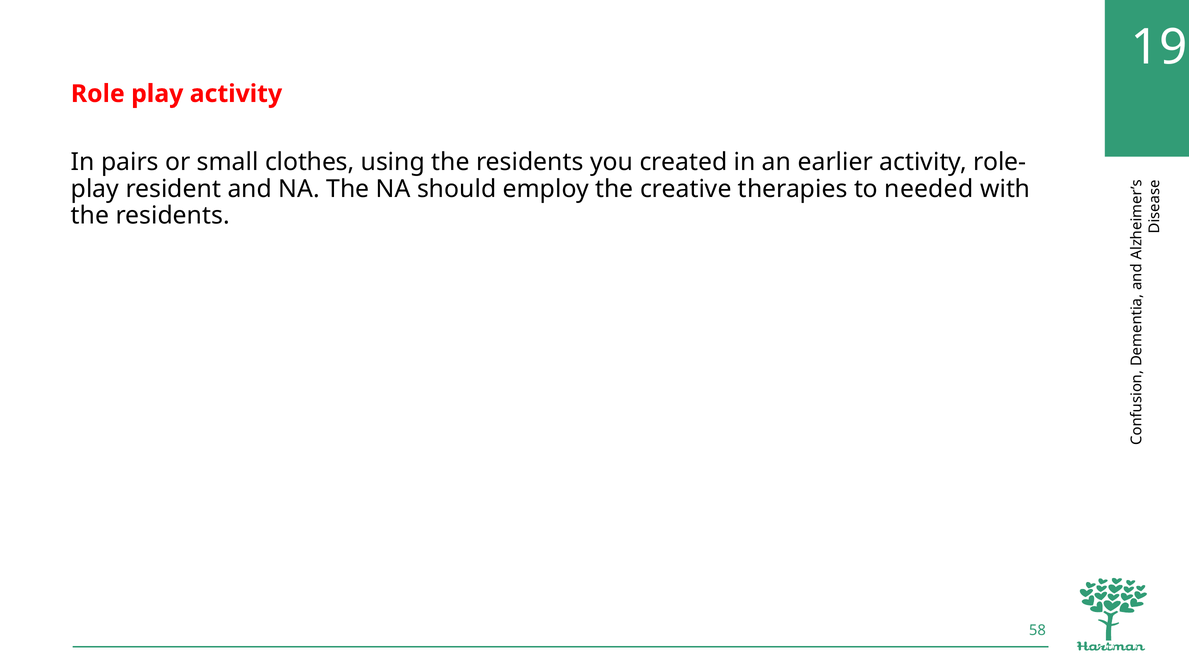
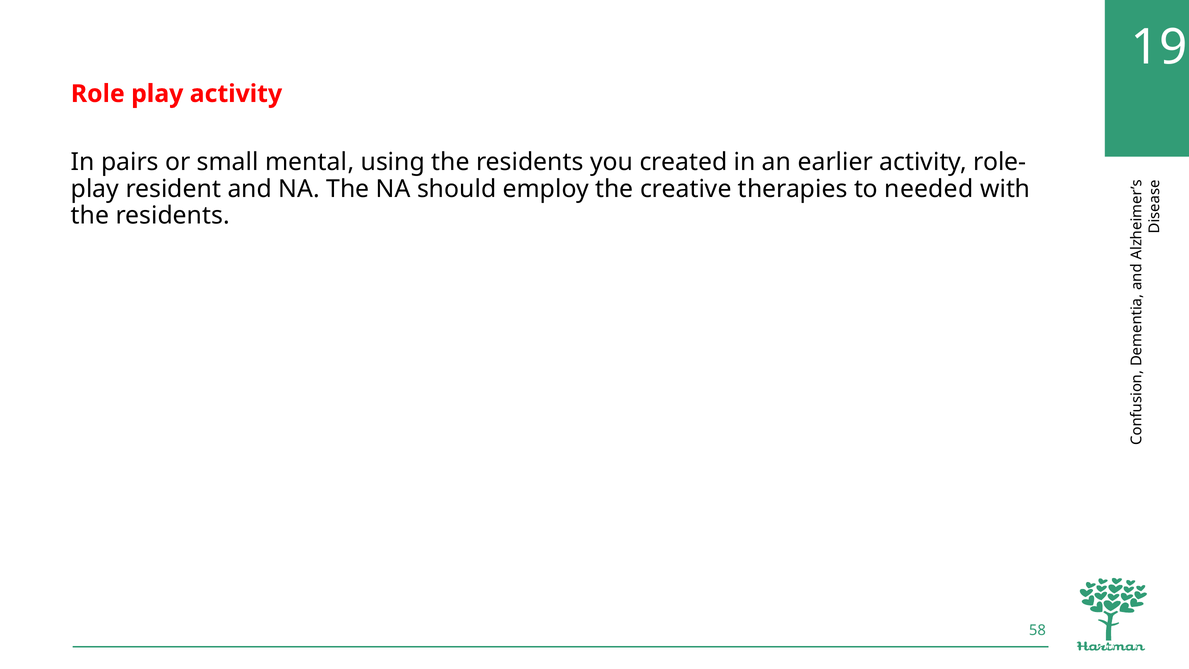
clothes: clothes -> mental (310, 162)
